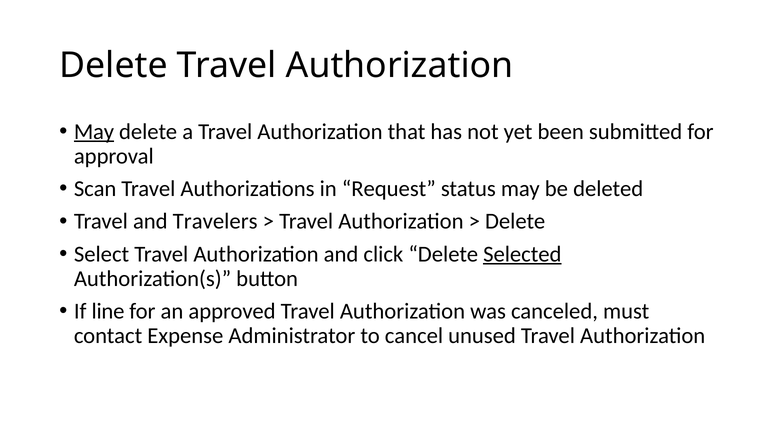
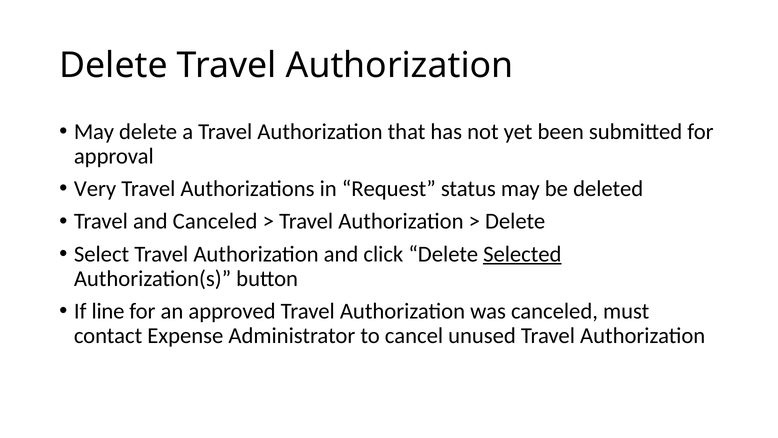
May underline: present -> none (94, 132)
Scan: Scan -> Very (95, 189)
and Travelers: Travelers -> Canceled (215, 221)
